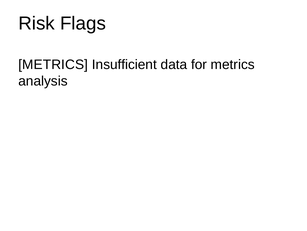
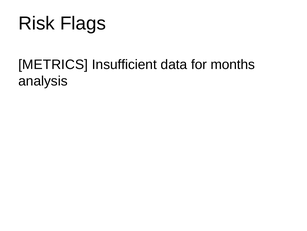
for metrics: metrics -> months (233, 64)
